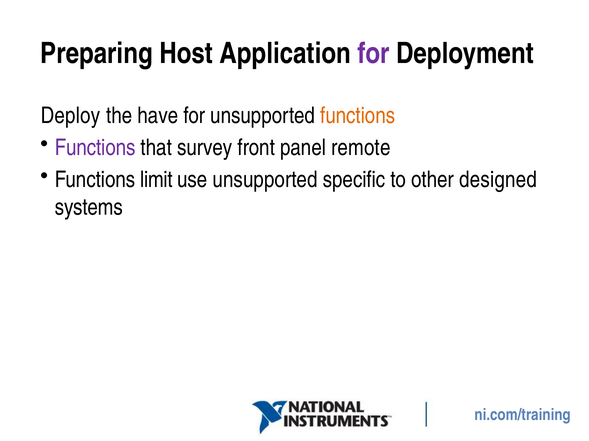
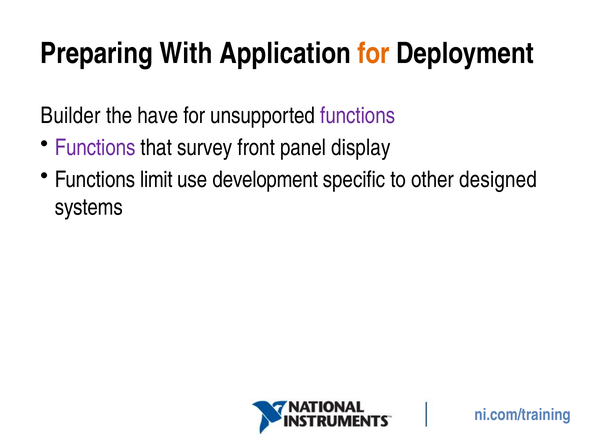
Host: Host -> With (186, 54)
for colour: purple -> orange (374, 54)
Deploy: Deploy -> Builder (71, 116)
functions colour: orange -> purple (358, 116)
remote: remote -> display (361, 148)
use unsupported: unsupported -> development (265, 180)
